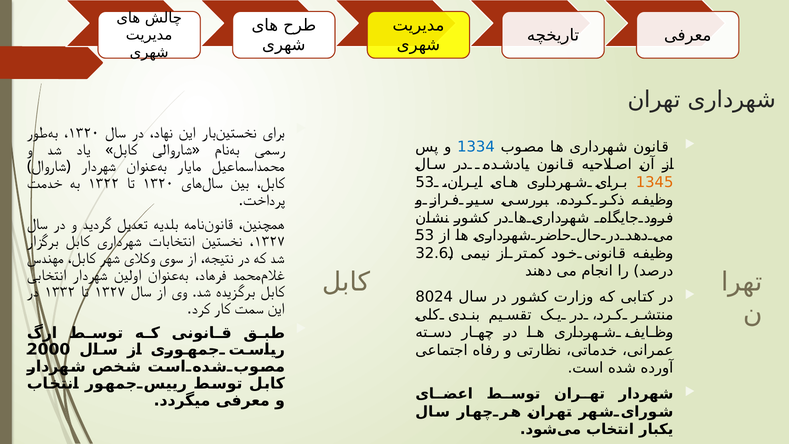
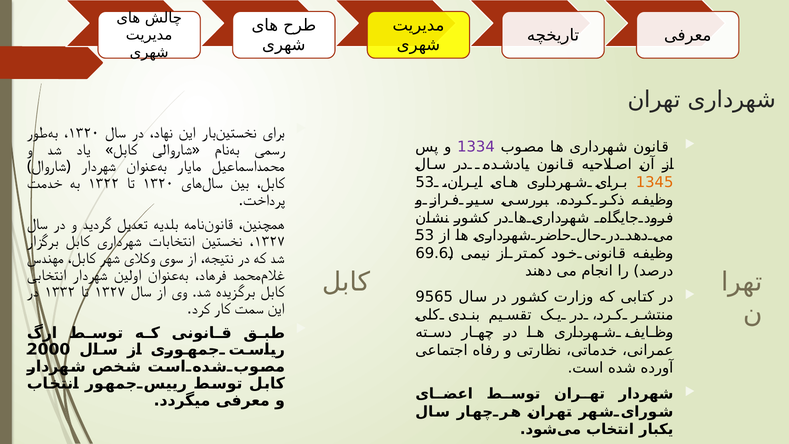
1334 colour: blue -> purple (476, 147)
32.6: 32.6 -> 69.6 (432, 253)
8024: 8024 -> 9565 (434, 297)
